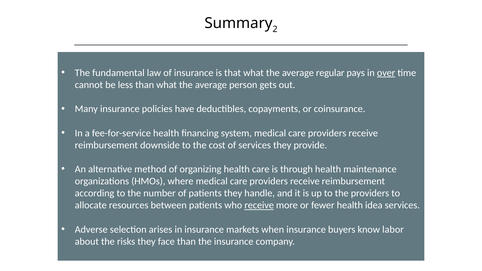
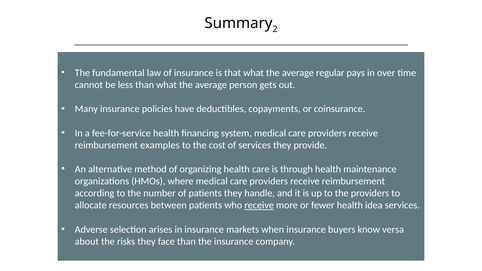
over underline: present -> none (386, 73)
downside: downside -> examples (160, 145)
labor: labor -> versa (393, 230)
